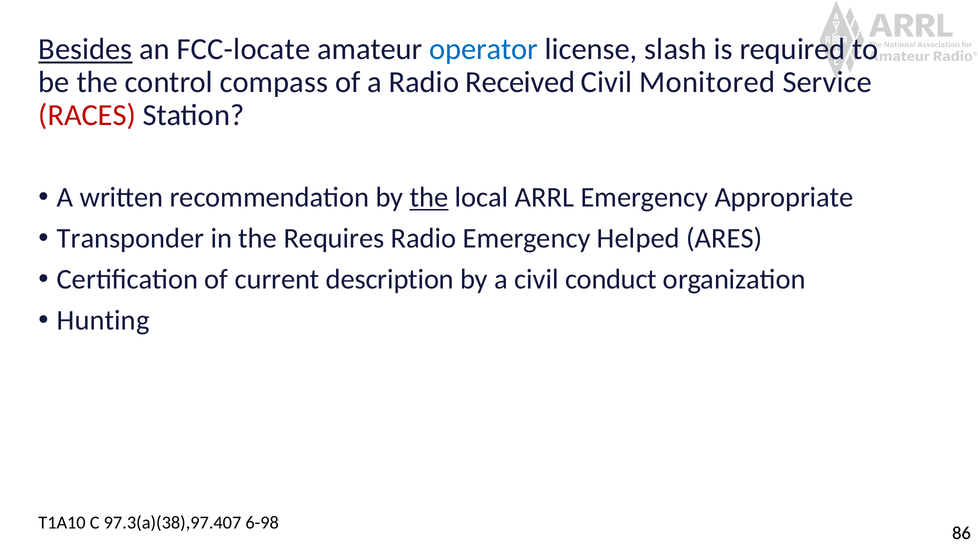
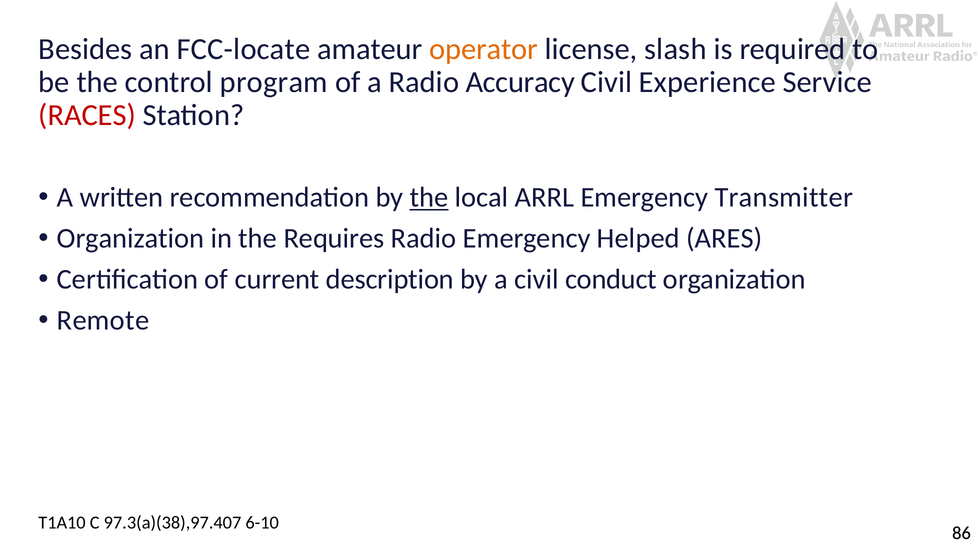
Besides underline: present -> none (85, 49)
operator colour: blue -> orange (484, 49)
compass: compass -> program (274, 82)
Received: Received -> Accuracy (520, 82)
Monitored: Monitored -> Experience (707, 82)
Appropriate: Appropriate -> Transmitter (784, 198)
Transponder: Transponder -> Organization (131, 238)
Hunting: Hunting -> Remote (103, 320)
6-98: 6-98 -> 6-10 (262, 523)
